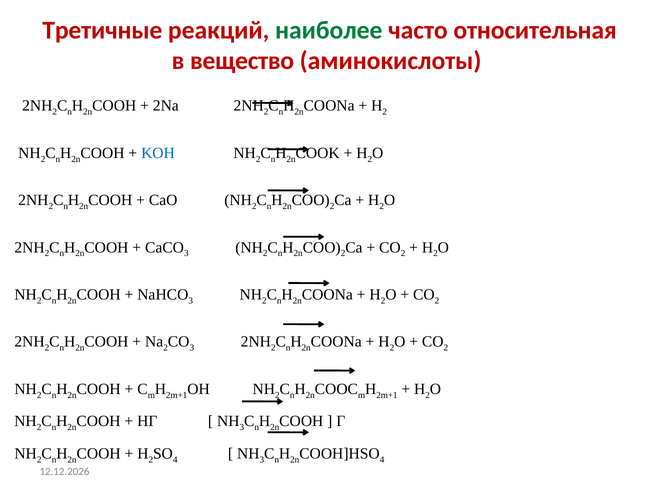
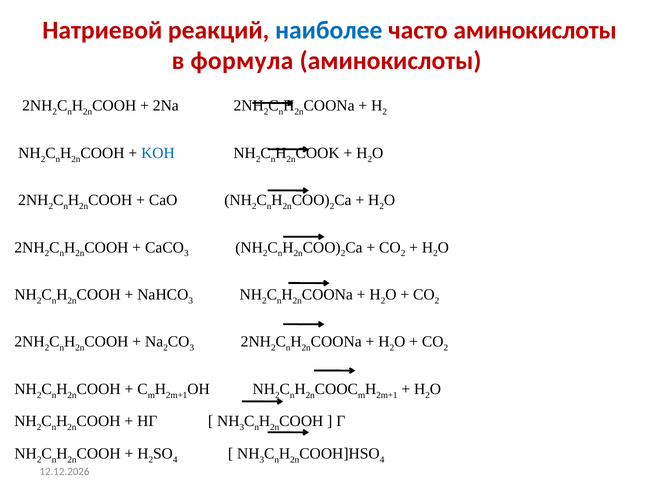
Третичные: Третичные -> Натриевой (102, 30)
наиболее colour: green -> blue (329, 30)
часто относительная: относительная -> аминокислоты (535, 30)
вещество: вещество -> формула (242, 61)
